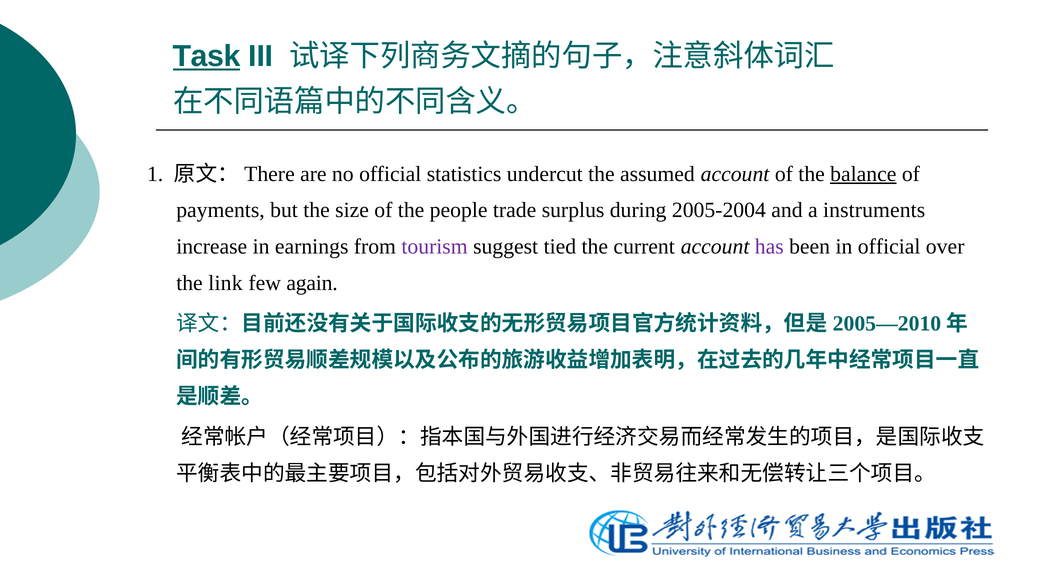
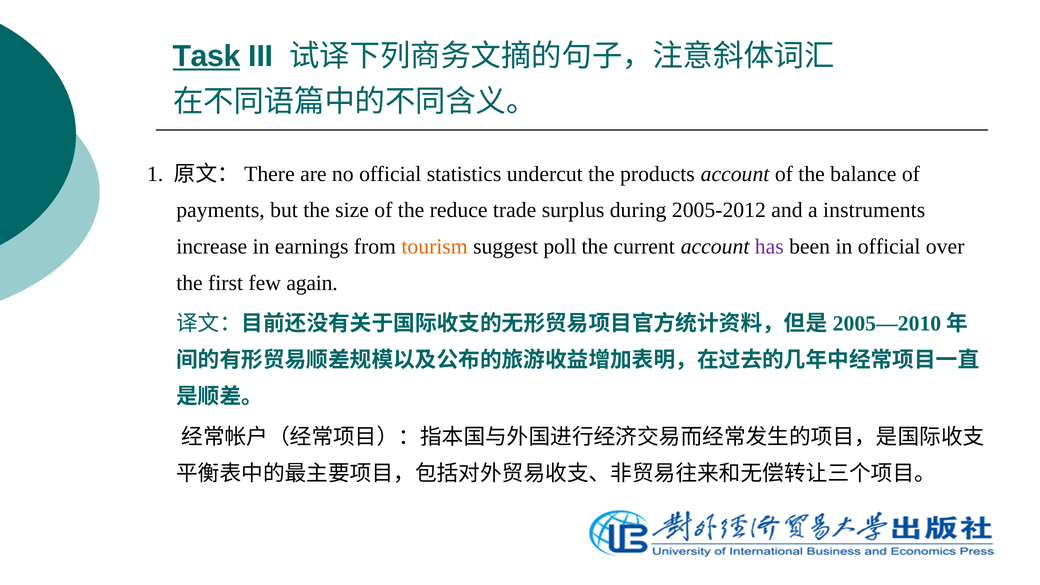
assumed: assumed -> products (657, 174)
balance underline: present -> none (863, 174)
people: people -> reduce (459, 210)
2005-2004: 2005-2004 -> 2005-2012 (719, 210)
tourism colour: purple -> orange (435, 247)
tied: tied -> poll (560, 247)
link: link -> first (226, 283)
